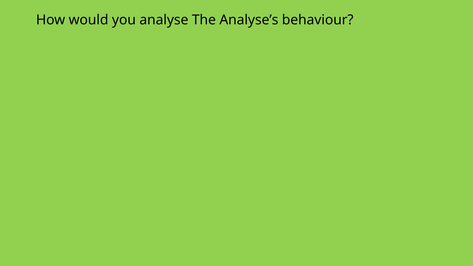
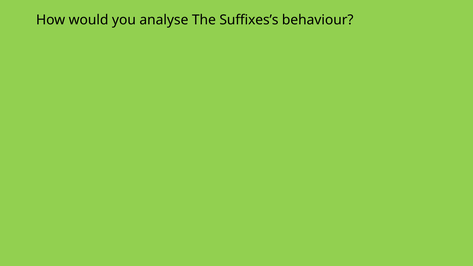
Analyse’s: Analyse’s -> Suffixes’s (249, 20)
